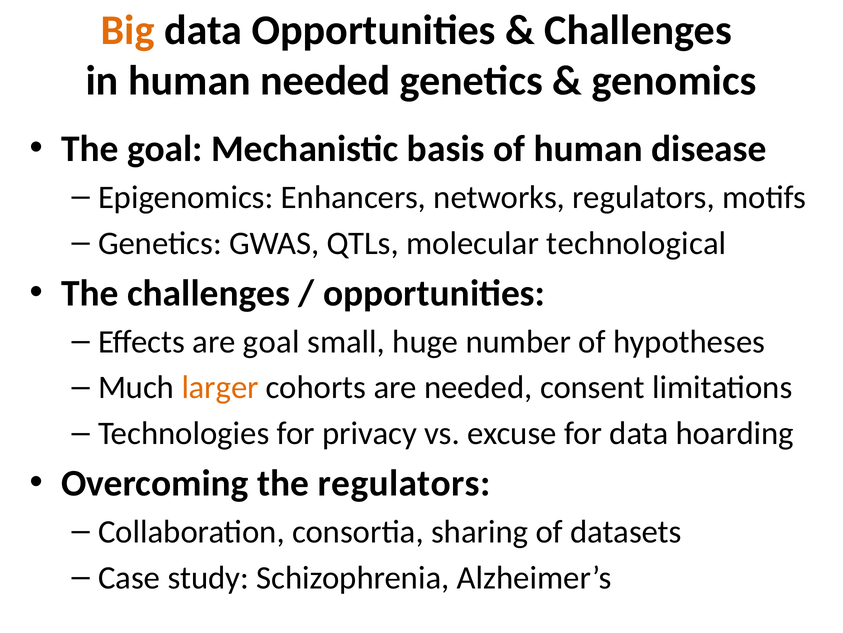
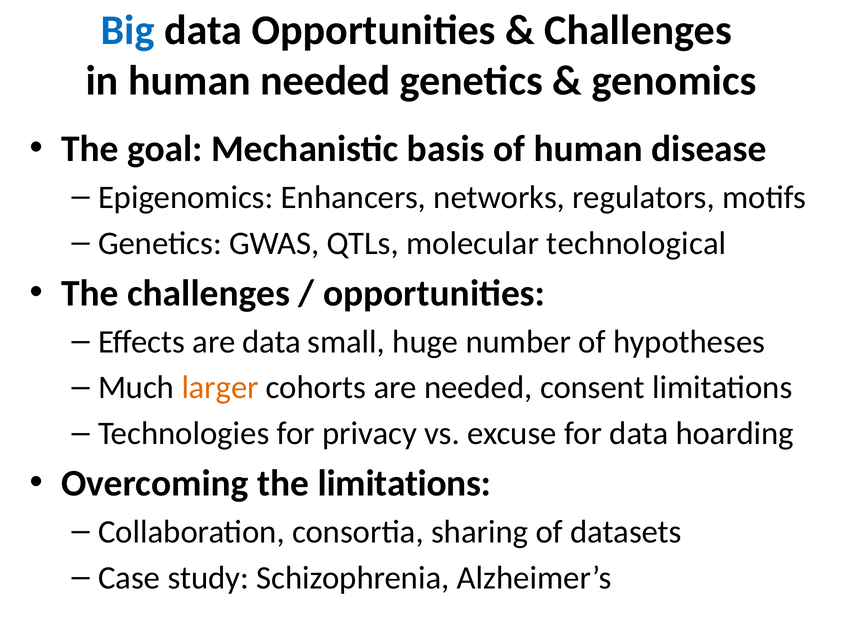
Big colour: orange -> blue (128, 30)
are goal: goal -> data (272, 341)
the regulators: regulators -> limitations (404, 483)
